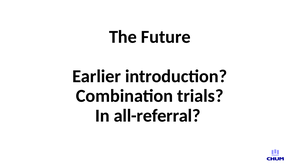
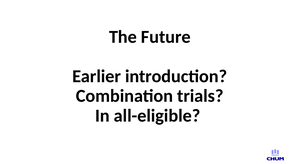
all-referral: all-referral -> all-eligible (157, 115)
